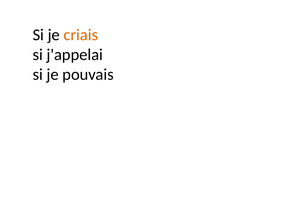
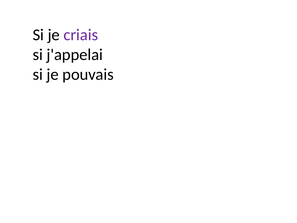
criais colour: orange -> purple (81, 35)
